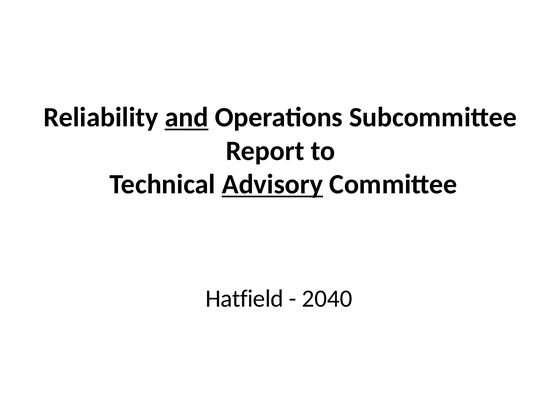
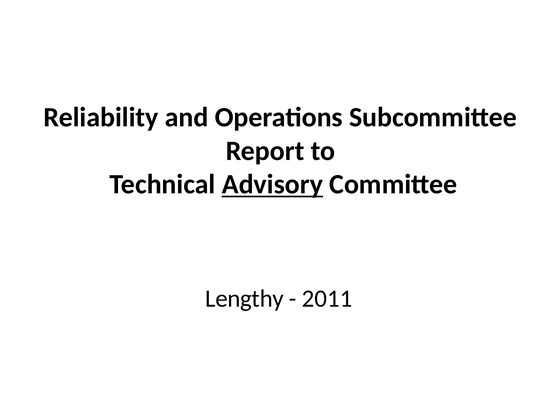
and underline: present -> none (187, 117)
Hatfield: Hatfield -> Lengthy (244, 298)
2040: 2040 -> 2011 (327, 298)
